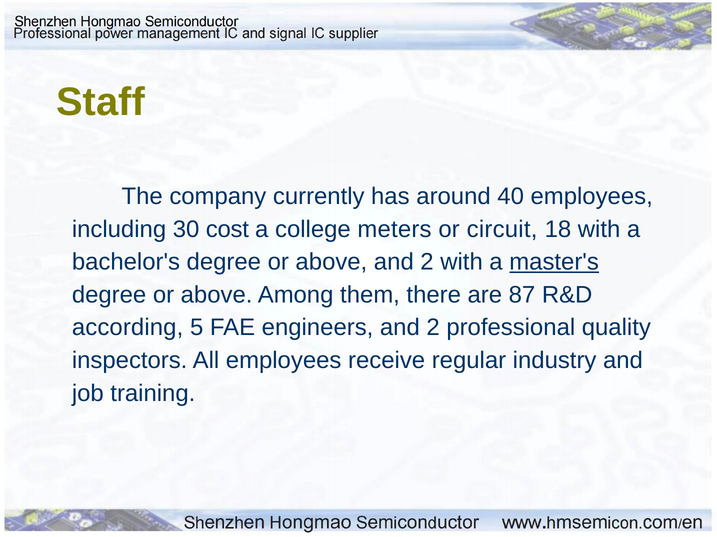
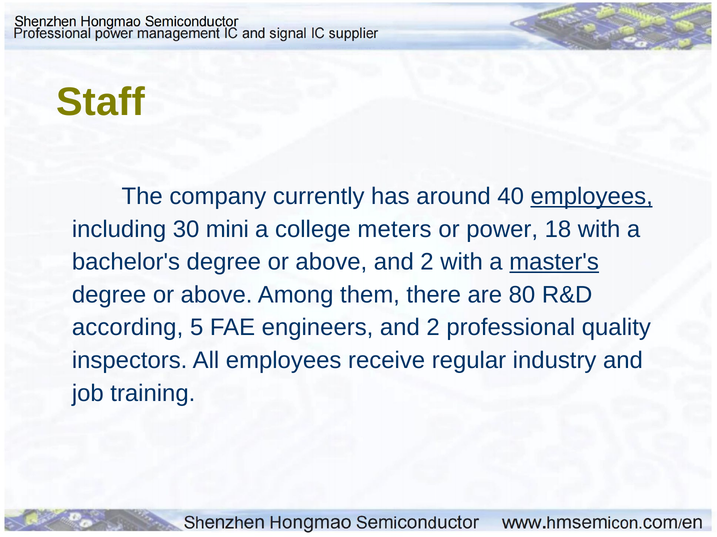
employees underline: none -> present (592, 197)
cost: cost -> mini (227, 229)
circuit: circuit -> power (502, 229)
87: 87 -> 80 (522, 295)
